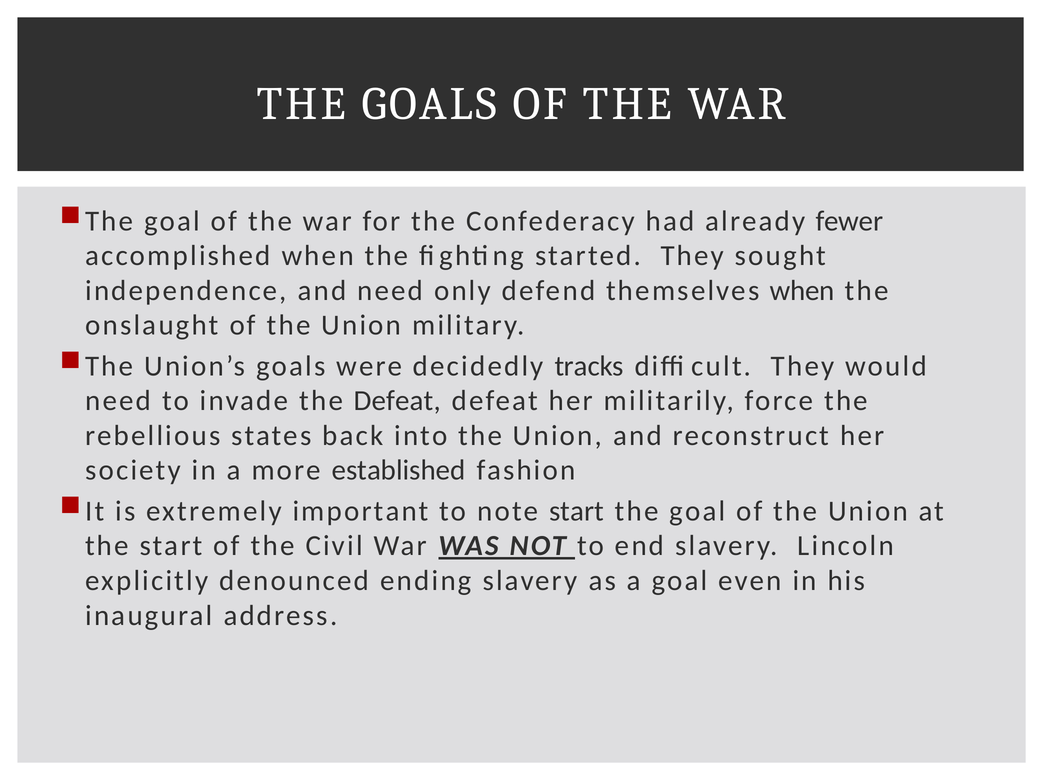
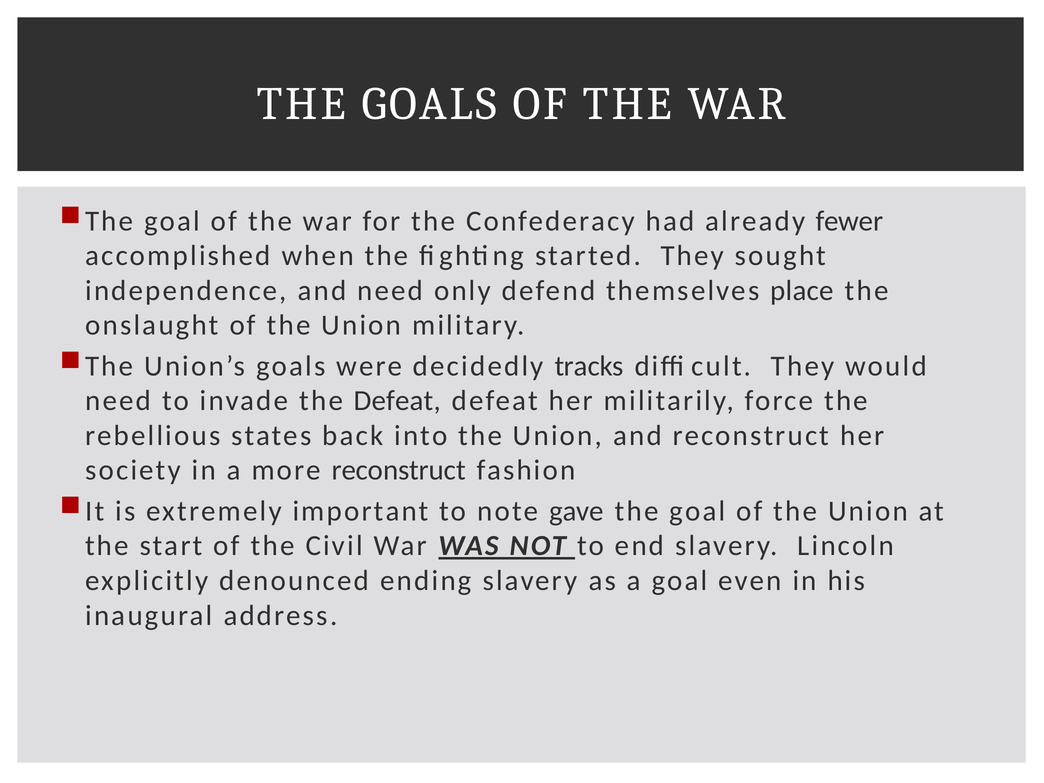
themselves when: when -> place (802, 291)
more established: established -> reconstruct (399, 470)
note start: start -> gave (576, 511)
